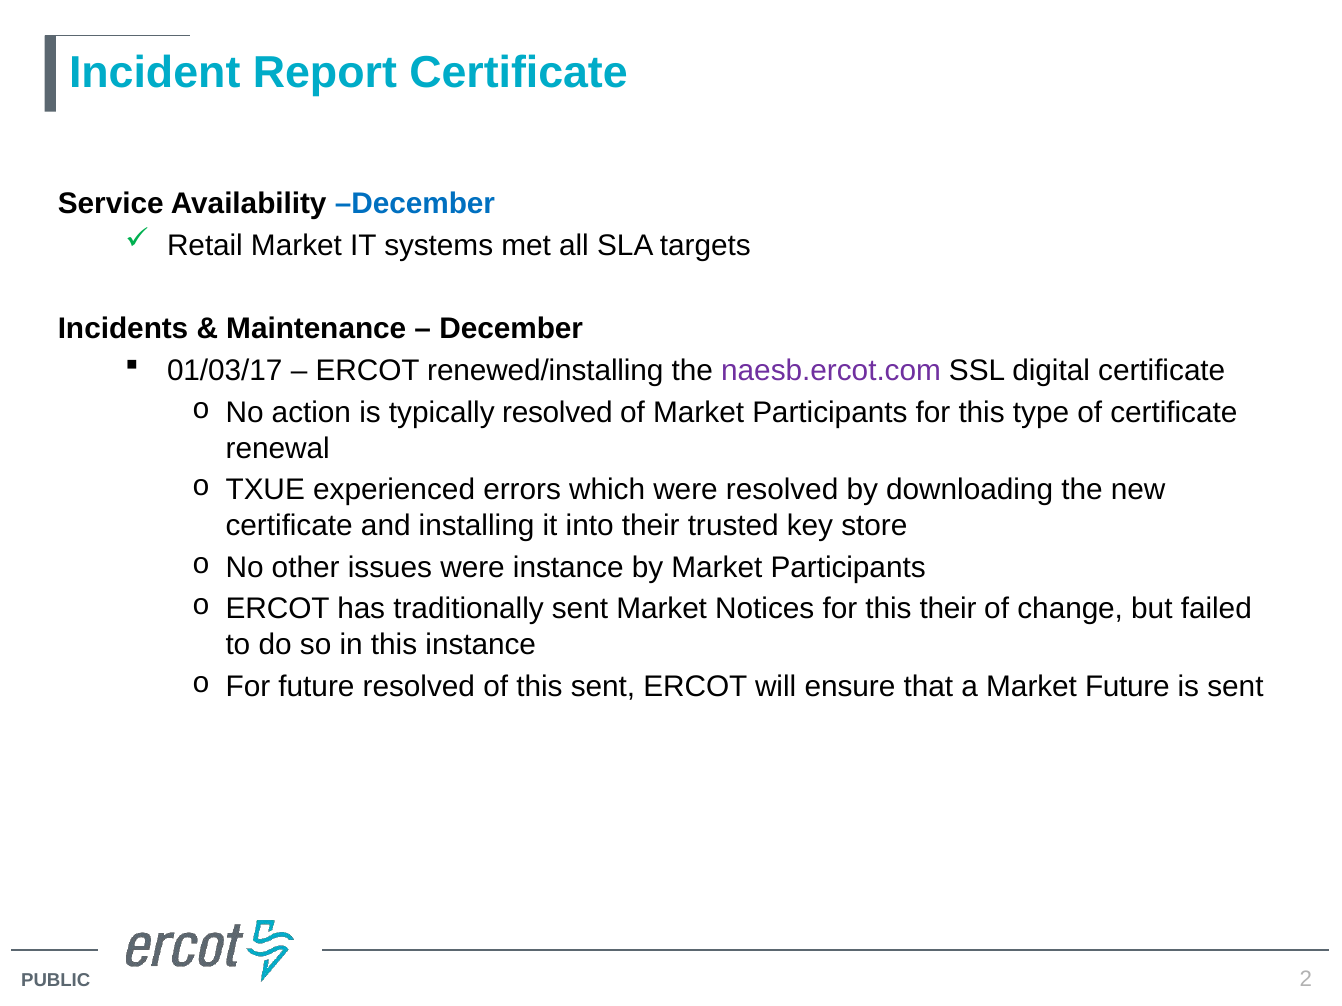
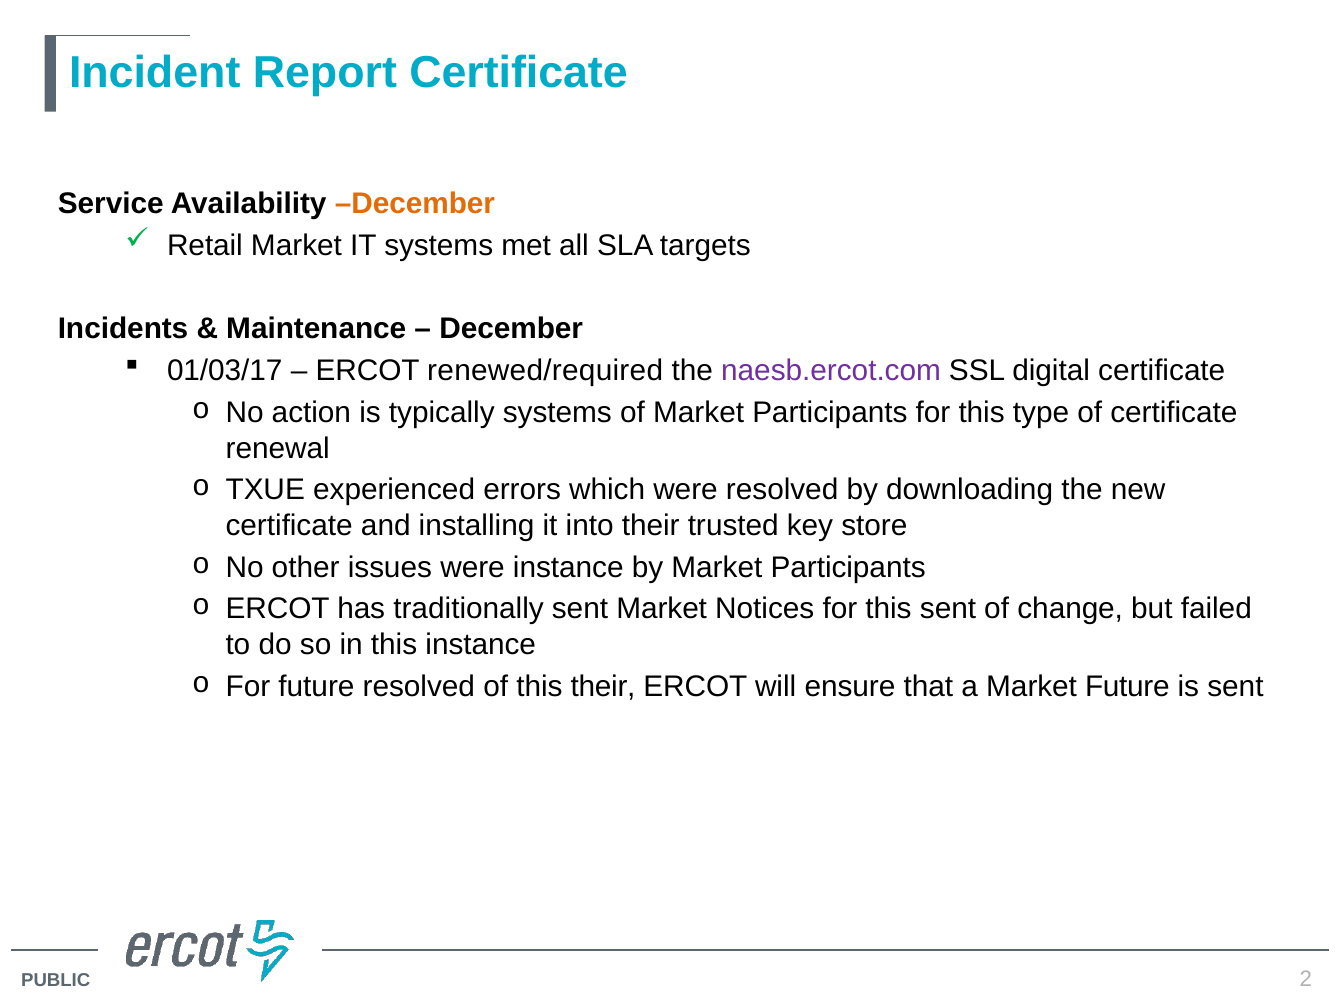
December colour: blue -> orange (415, 204)
renewed/installing: renewed/installing -> renewed/required (545, 371)
typically resolved: resolved -> systems (557, 413)
this their: their -> sent (948, 609)
this sent: sent -> their (603, 687)
